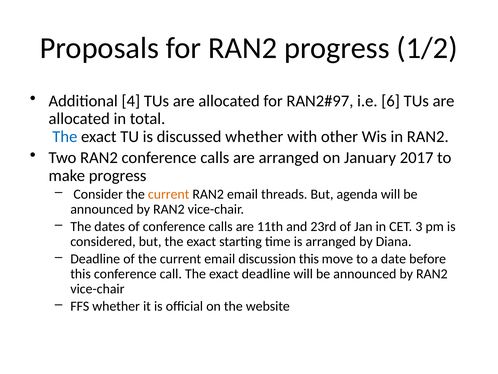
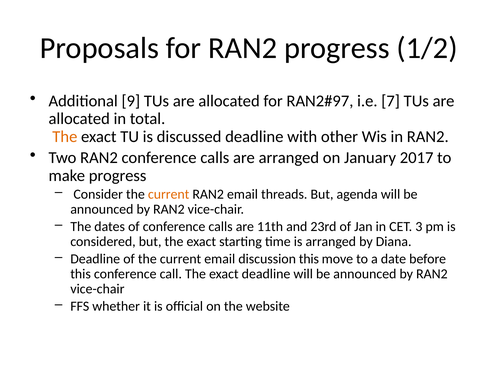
4: 4 -> 9 (131, 101)
6: 6 -> 7 (391, 101)
The colour: blue -> orange (65, 137)
discussed whether: whether -> deadline (254, 137)
